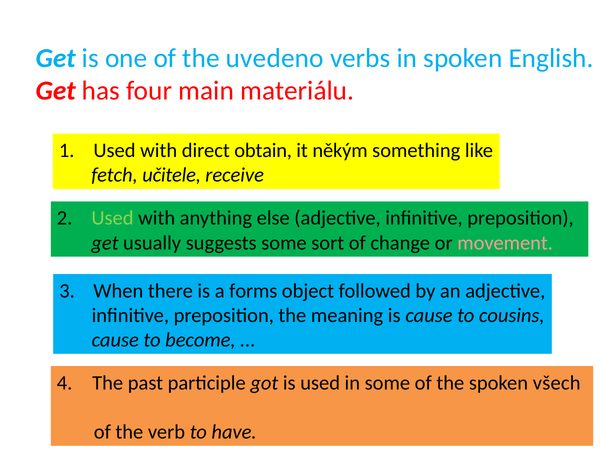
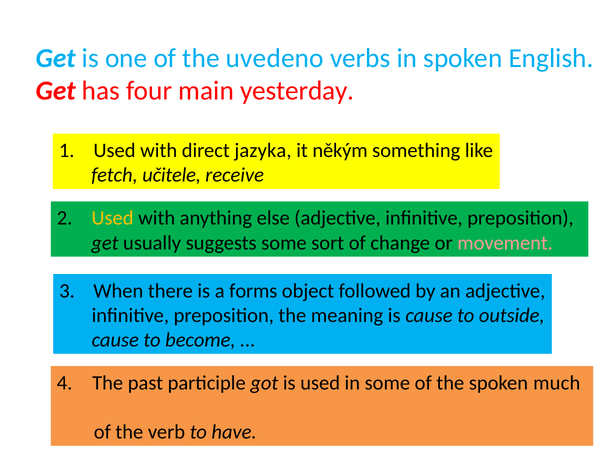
materiálu: materiálu -> yesterday (297, 91)
obtain: obtain -> jazyka (263, 151)
Used colour: light green -> yellow (113, 218)
cousins: cousins -> outside (512, 316)
všech: všech -> much (557, 383)
